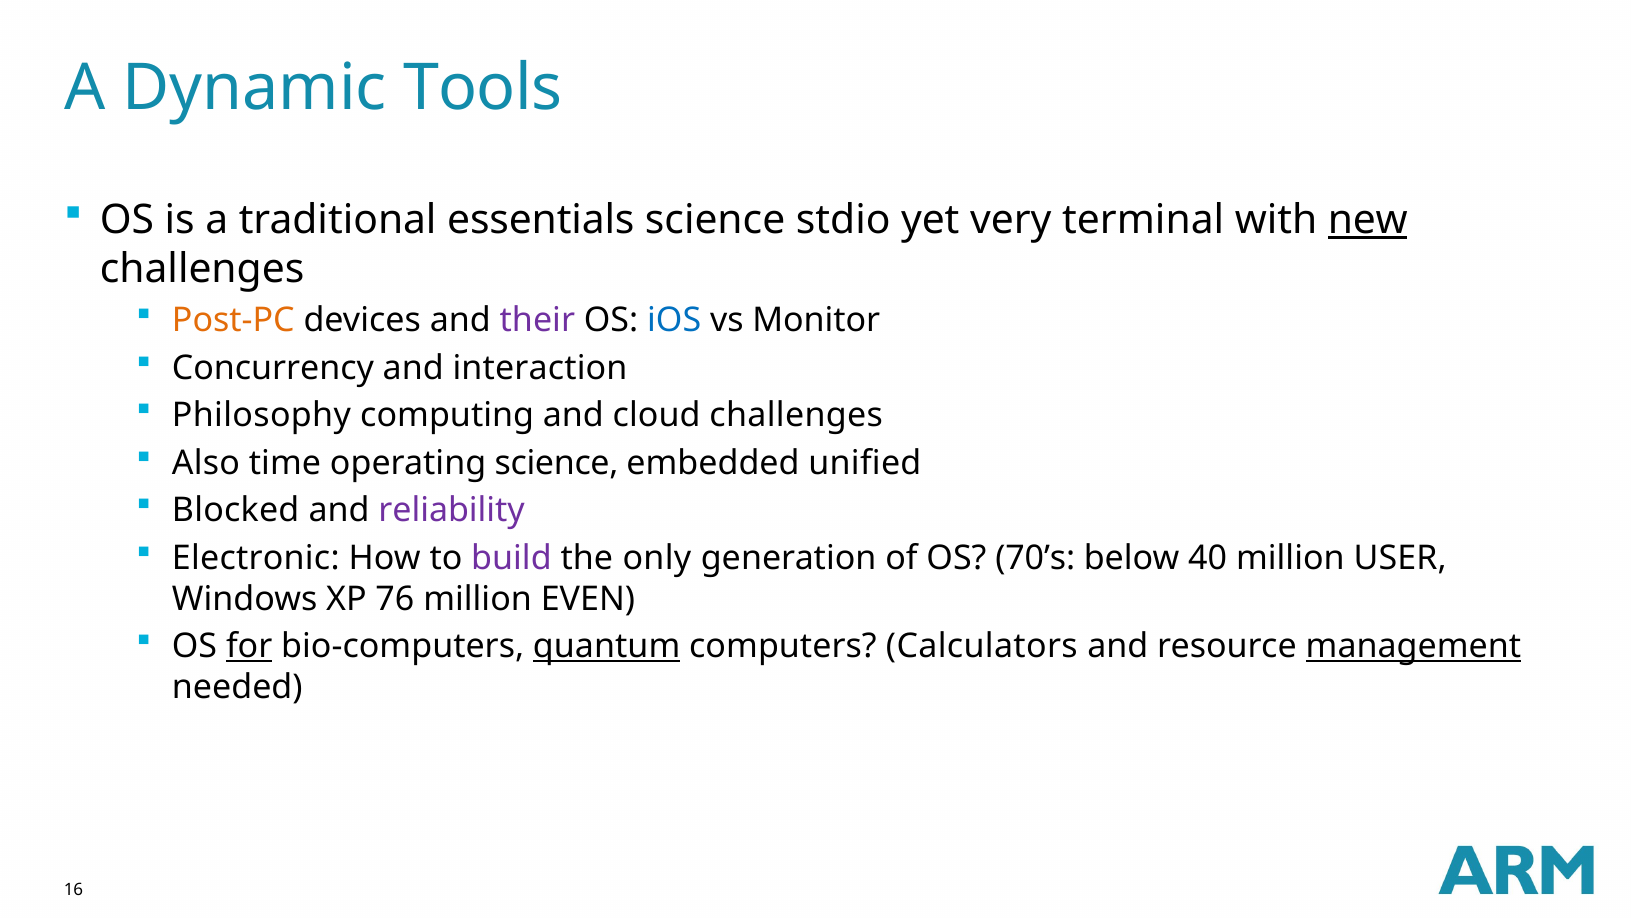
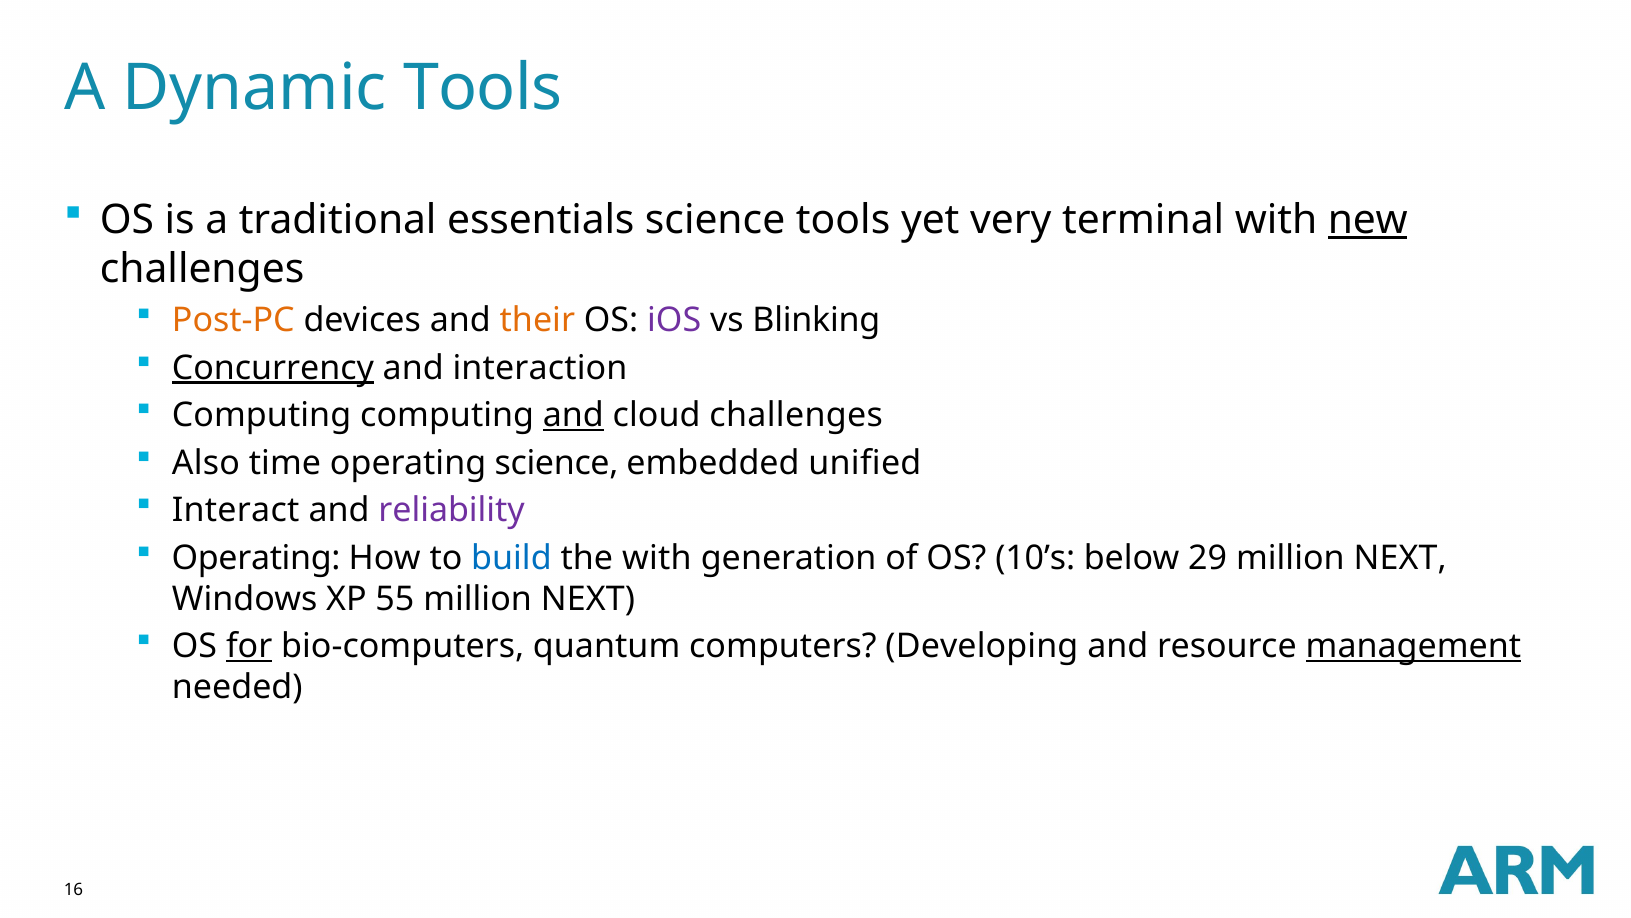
science stdio: stdio -> tools (843, 220)
their colour: purple -> orange (537, 320)
iOS colour: blue -> purple (674, 320)
Monitor: Monitor -> Blinking (816, 320)
Concurrency underline: none -> present (273, 368)
Philosophy: Philosophy -> Computing (262, 415)
and underline: none -> present (573, 415)
Blocked: Blocked -> Interact (236, 511)
Electronic: Electronic -> Operating (256, 558)
build colour: purple -> blue (511, 558)
the only: only -> with (657, 558)
70’s: 70’s -> 10’s (1035, 558)
40: 40 -> 29 (1208, 558)
USER: USER -> NEXT (1400, 558)
76: 76 -> 55 (395, 599)
EVEN: EVEN -> NEXT (588, 599)
quantum underline: present -> none (607, 647)
Calculators: Calculators -> Developing (982, 647)
